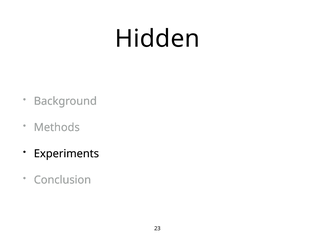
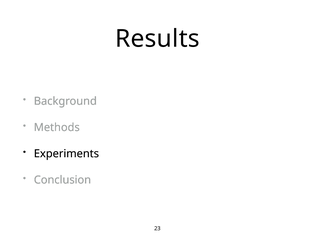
Hidden: Hidden -> Results (157, 39)
